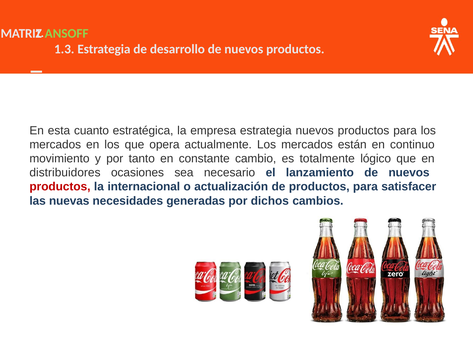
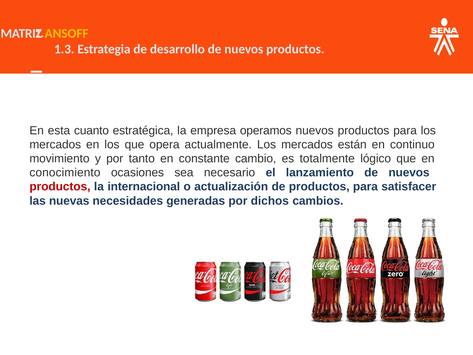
ANSOFF colour: light green -> yellow (67, 33)
empresa estrategia: estrategia -> operamos (266, 130)
distribuidores: distribuidores -> conocimiento (65, 173)
